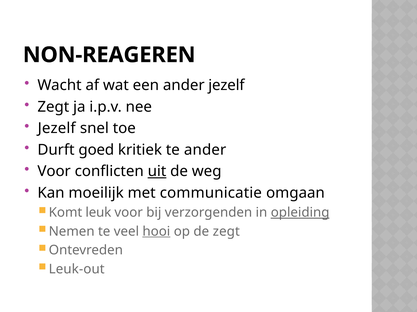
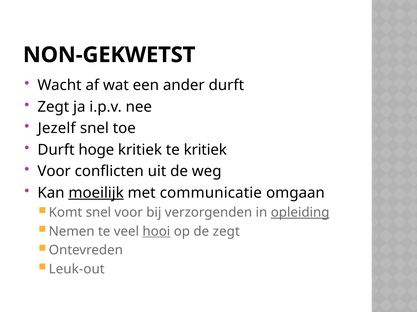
NON-REAGEREN: NON-REAGEREN -> NON-GEKWETST (109, 55)
ander jezelf: jezelf -> durft (226, 86)
goed: goed -> hoge (96, 150)
te ander: ander -> kritiek (205, 150)
uit underline: present -> none (157, 172)
moeilijk underline: none -> present (96, 193)
Komt leuk: leuk -> snel (98, 213)
